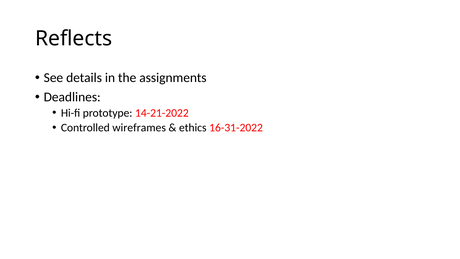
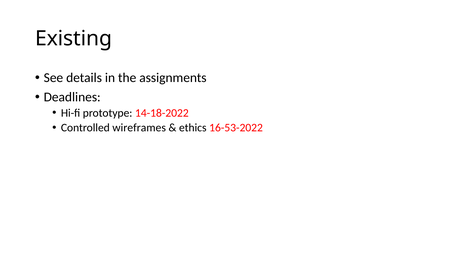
Reflects: Reflects -> Existing (74, 39)
14-21-2022: 14-21-2022 -> 14-18-2022 (162, 113)
16-31-2022: 16-31-2022 -> 16-53-2022 (236, 128)
